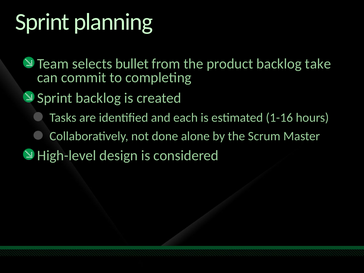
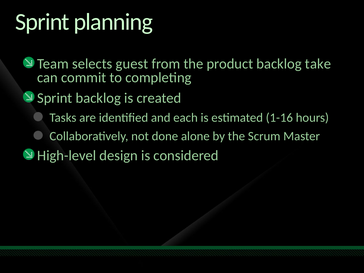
bullet: bullet -> guest (132, 64)
